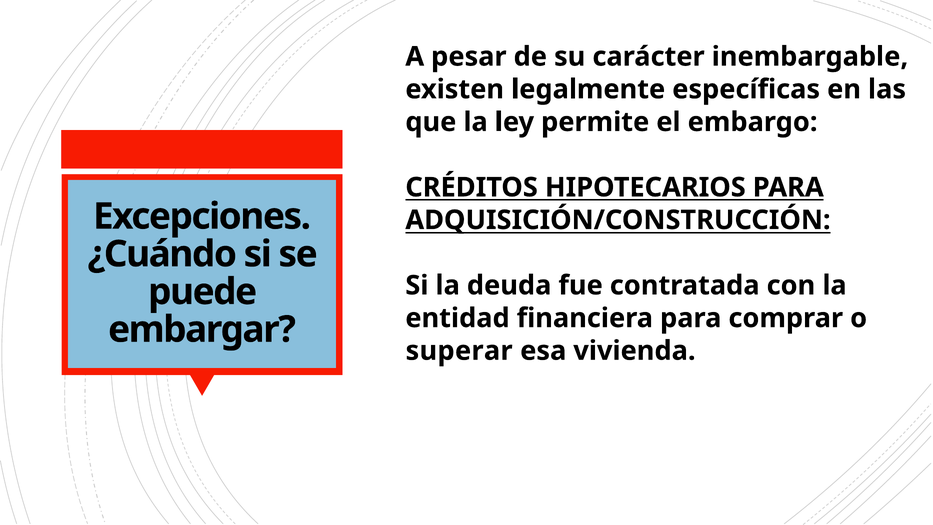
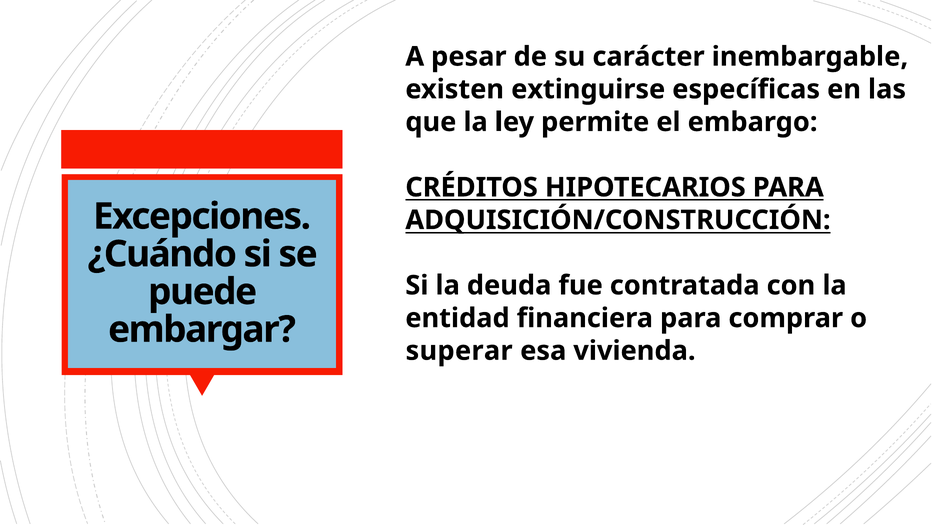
legalmente: legalmente -> extinguirse (588, 89)
